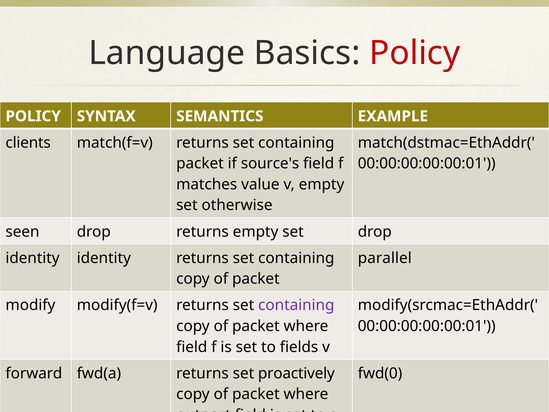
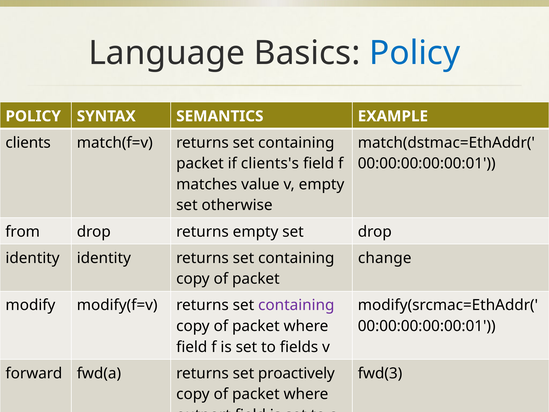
Policy colour: red -> blue (415, 53)
source's: source's -> clients's (270, 163)
seen: seen -> from (23, 232)
parallel: parallel -> change (385, 258)
fwd(0: fwd(0 -> fwd(3 (380, 373)
